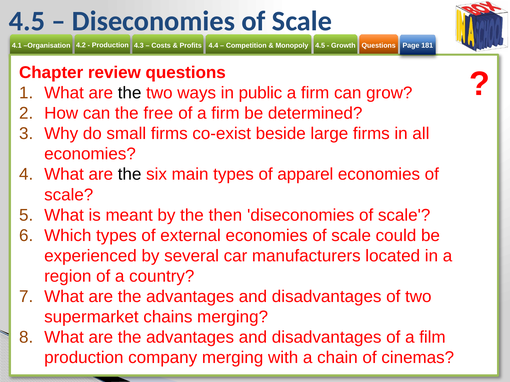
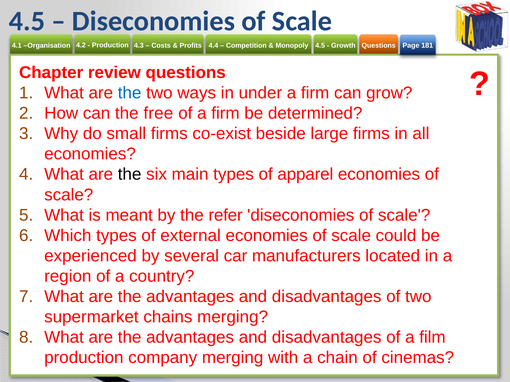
the colour: black -> blue (130, 93)
public: public -> under (260, 93)
then: then -> refer (226, 215)
